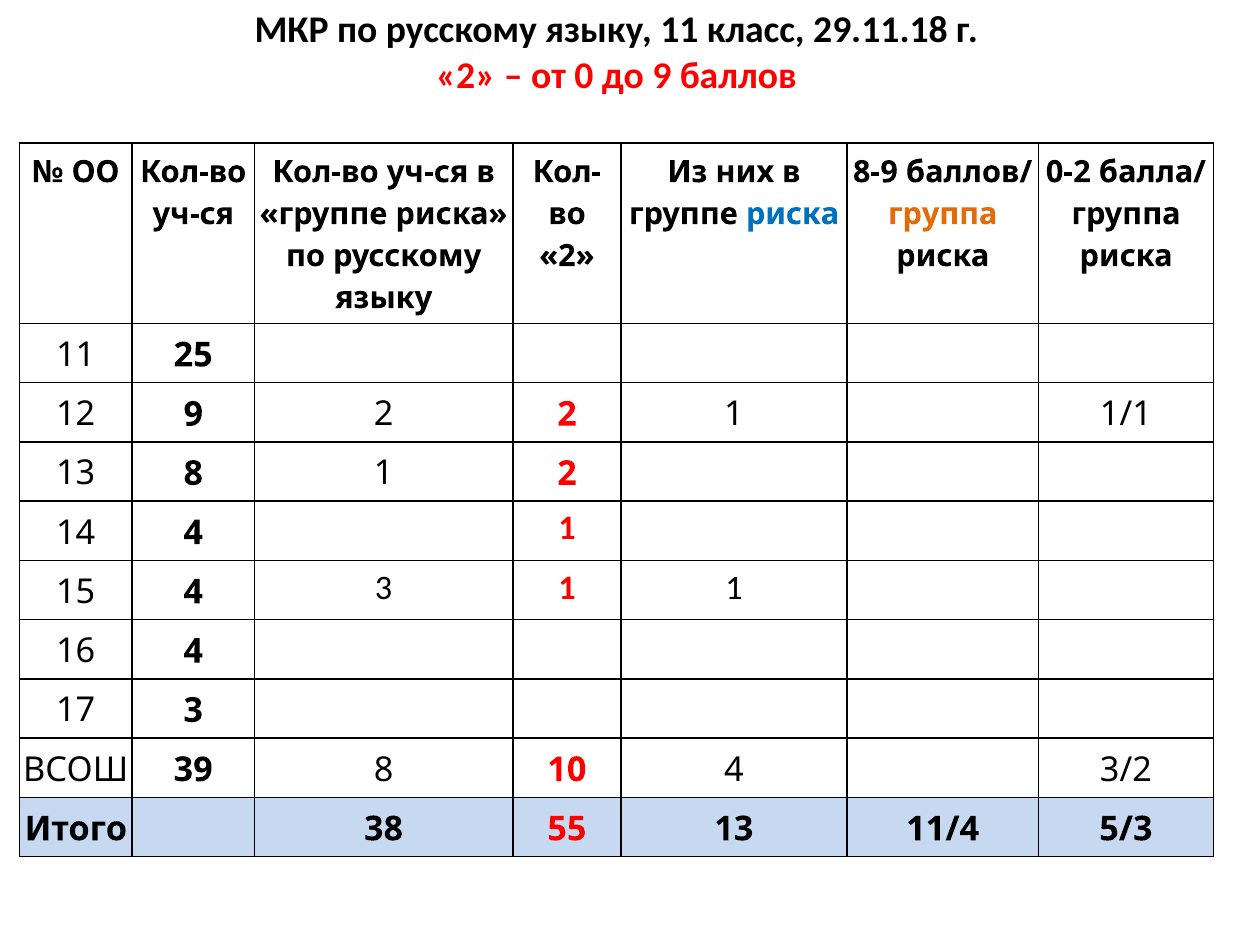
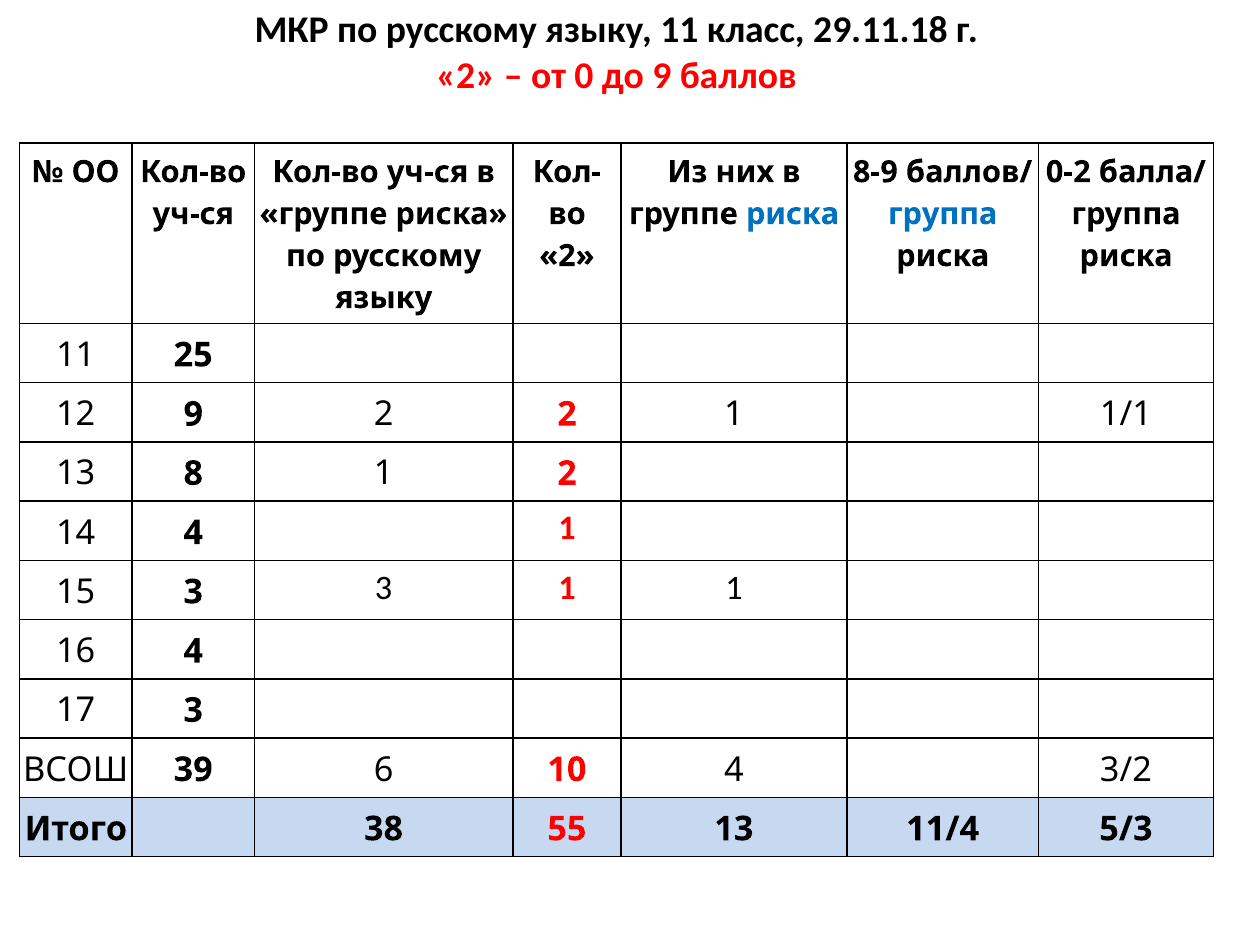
группа colour: orange -> blue (943, 214)
15 4: 4 -> 3 (193, 592)
39 8: 8 -> 6 (384, 770)
